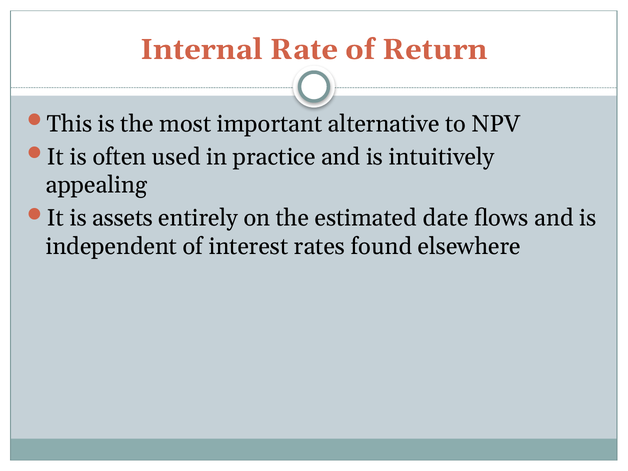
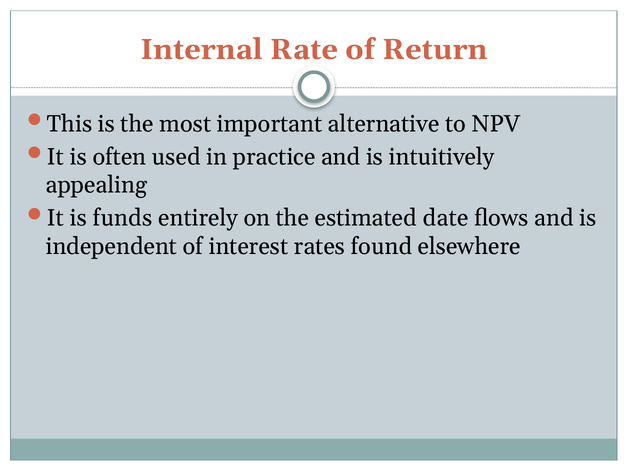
assets: assets -> funds (123, 218)
